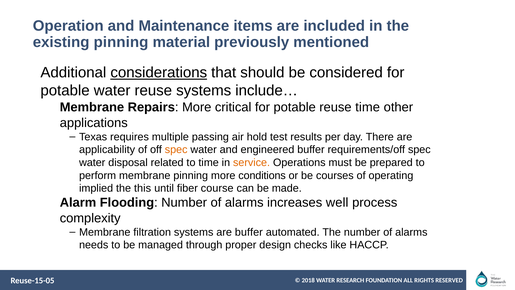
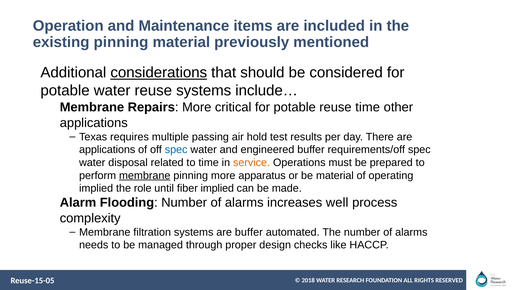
applicability: applicability -> applications (107, 150)
spec colour: orange -> blue (176, 150)
membrane underline: none -> present (145, 175)
conditions: conditions -> apparatus (262, 175)
be courses: courses -> material (335, 175)
this: this -> role (143, 188)
fiber course: course -> implied (217, 188)
